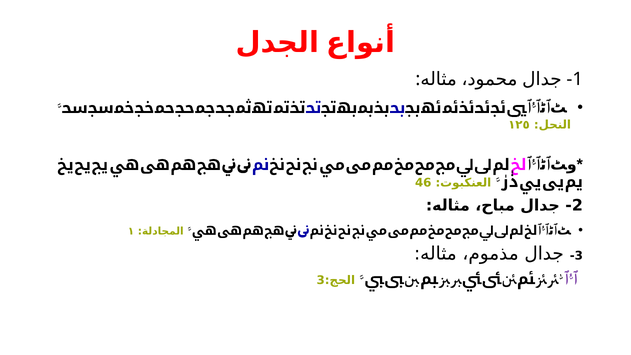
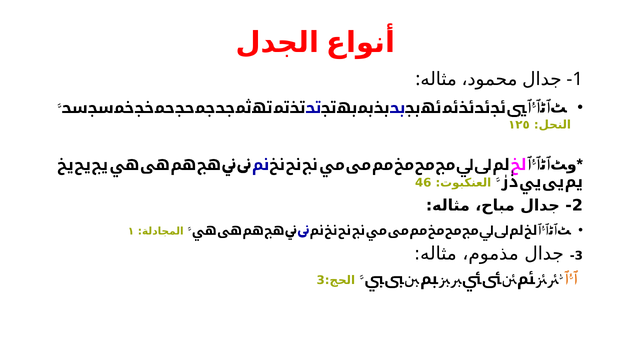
ﭐﱡﭐ colour: purple -> orange (571, 279)
